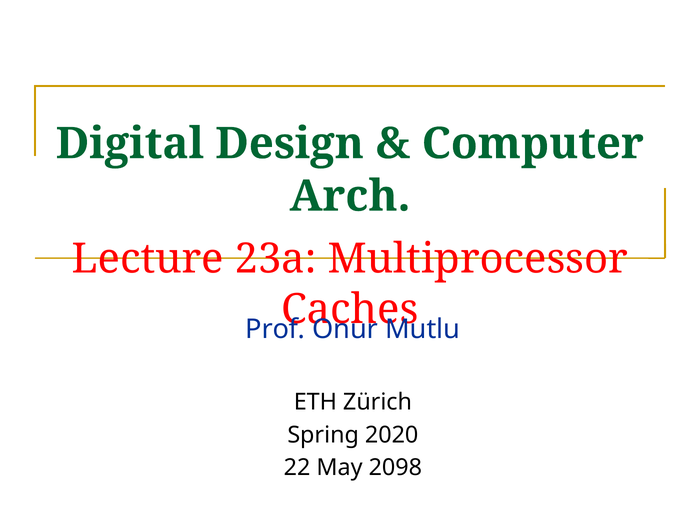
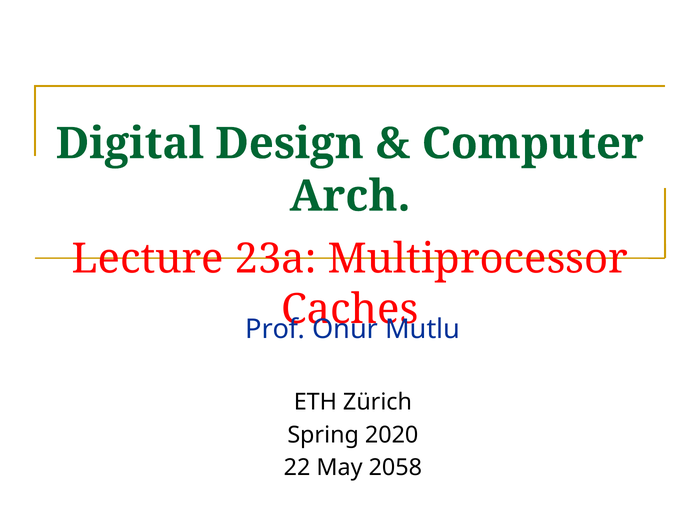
2098: 2098 -> 2058 (395, 468)
